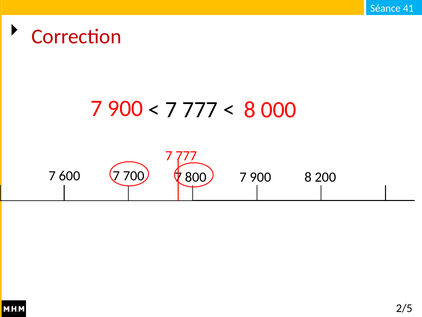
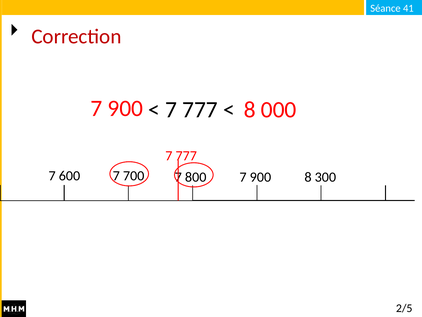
200: 200 -> 300 (325, 177)
